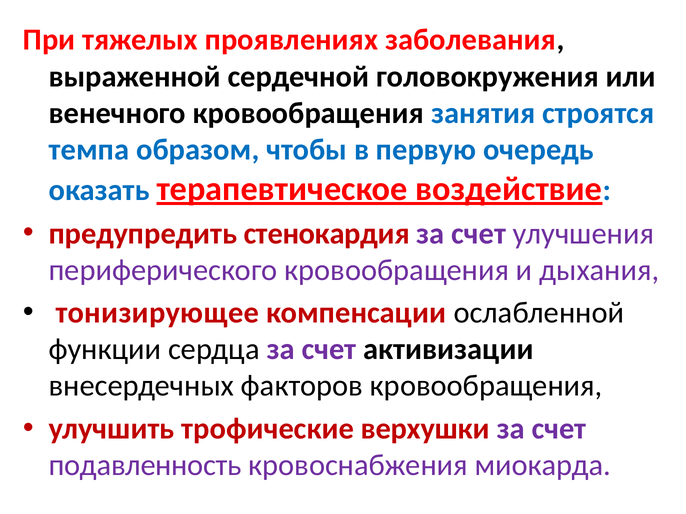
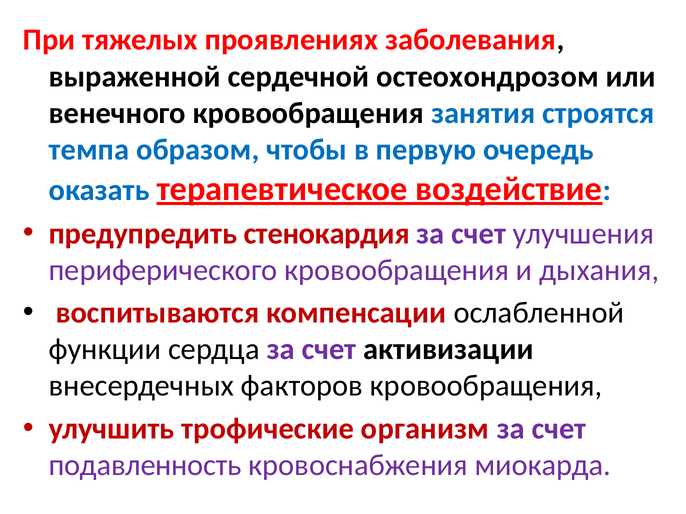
головокружения: головокружения -> остеохондрозом (488, 77)
тонизирующее: тонизирующее -> воспитываются (157, 313)
верхушки: верхушки -> организм (425, 429)
